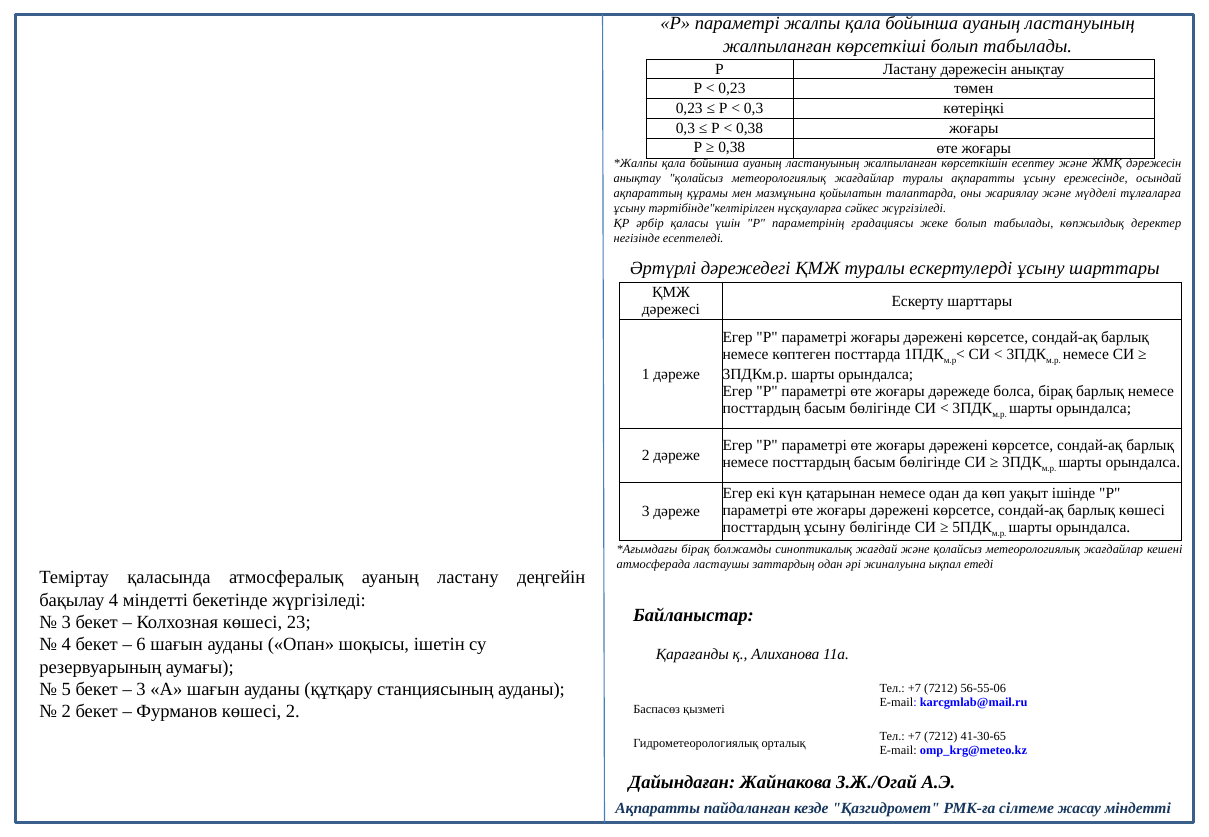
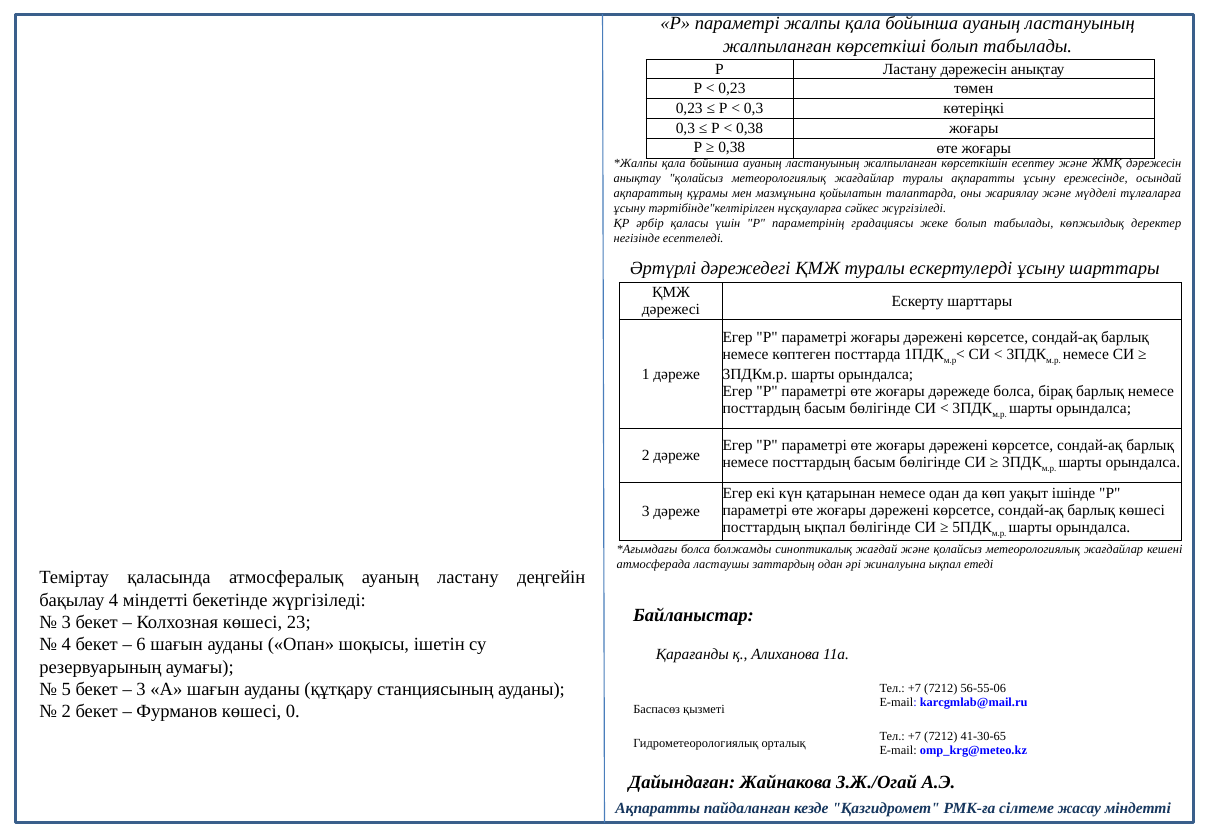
посттардың ұсыну: ұсыну -> ықпал (825, 527)
бірақ: бірақ -> болса (696, 549)
көшесі 2: 2 -> 0 (293, 712)
